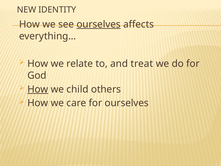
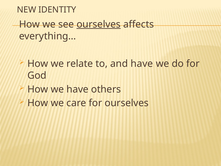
and treat: treat -> have (142, 64)
How underline: present -> none (38, 89)
we child: child -> have (78, 89)
